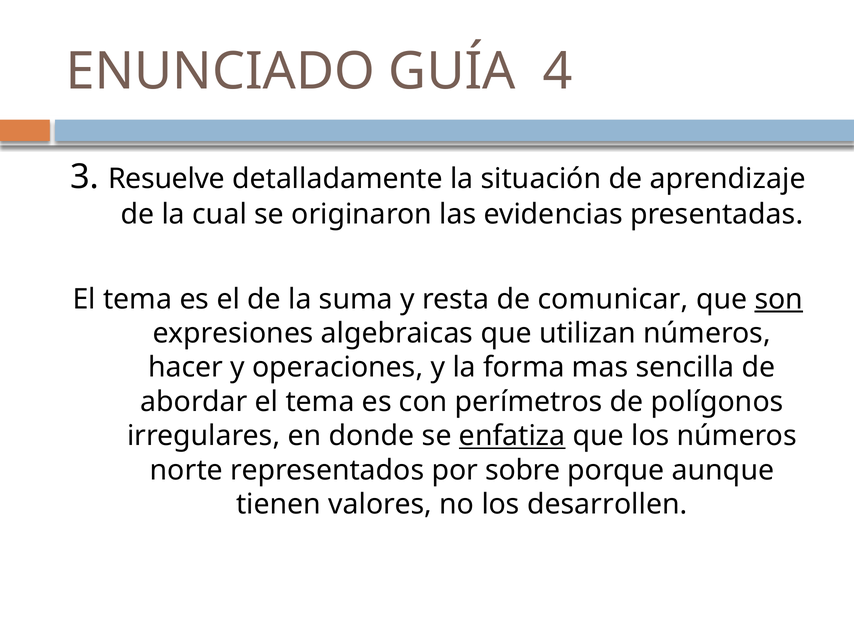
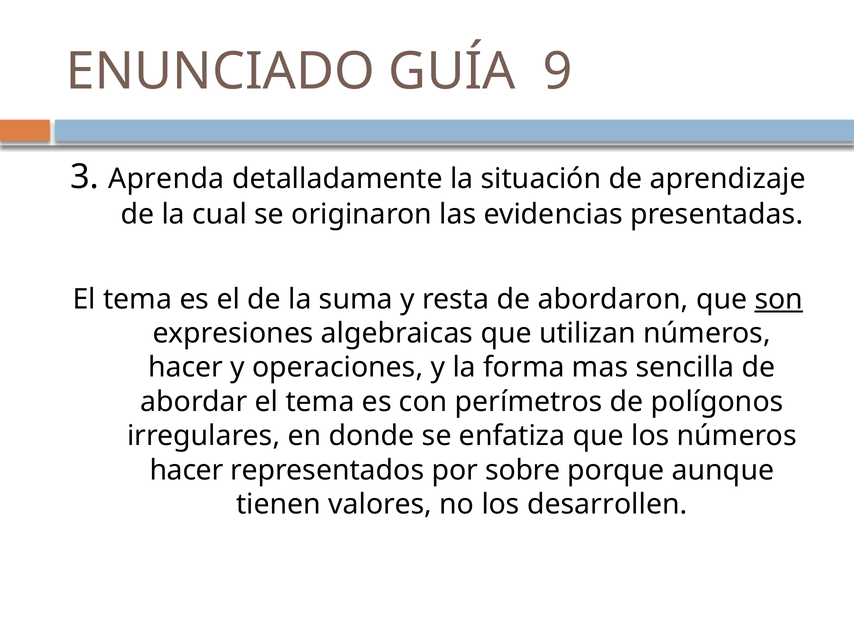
4: 4 -> 9 (558, 71)
Resuelve: Resuelve -> Aprenda (166, 179)
comunicar: comunicar -> abordaron (613, 299)
enfatiza underline: present -> none (512, 436)
norte: norte -> hacer (187, 470)
